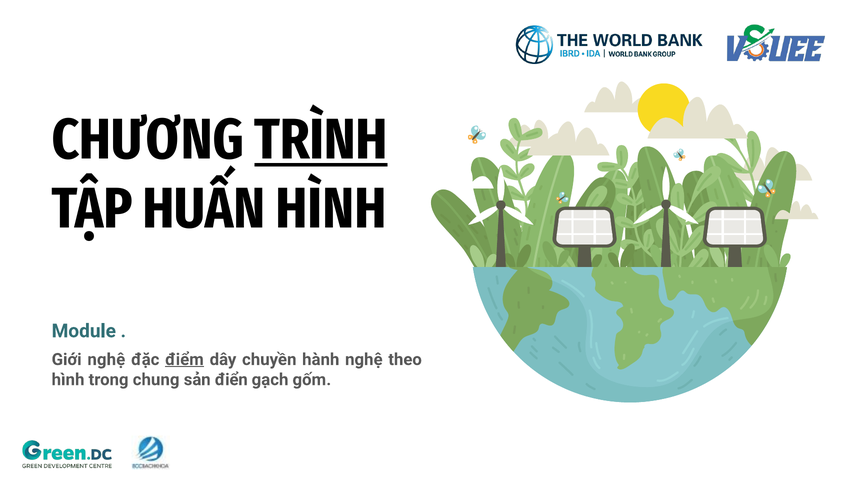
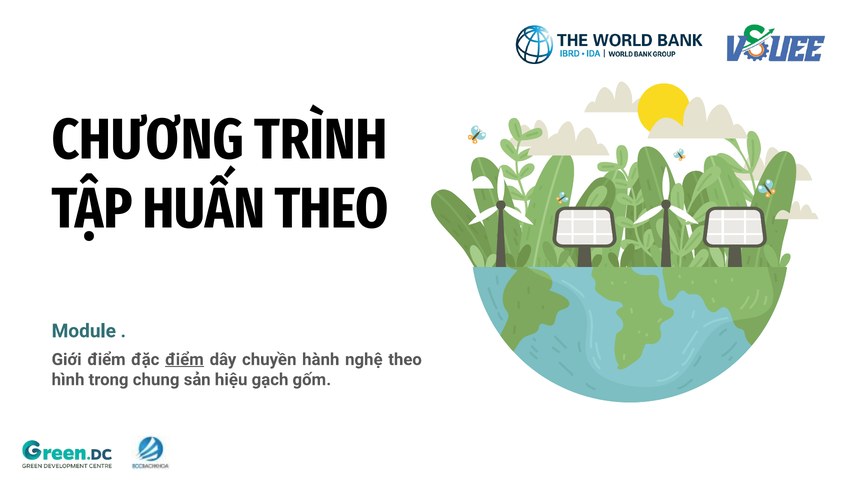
TRÌNH underline: present -> none (321, 140)
HUẤN HÌNH: HÌNH -> THEO (332, 209)
Giới nghệ: nghệ -> điểm (106, 360)
điển: điển -> hiệu (231, 380)
